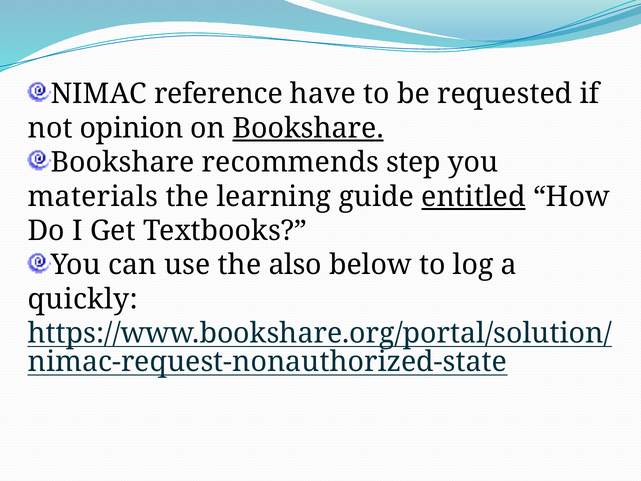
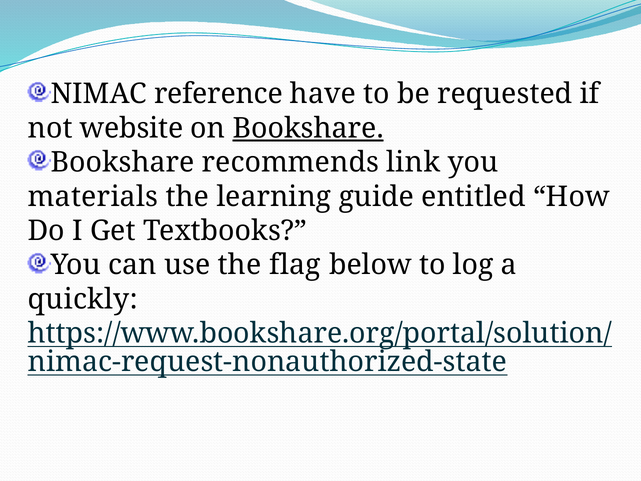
opinion: opinion -> website (132, 128)
step: step -> link (413, 162)
entitled underline: present -> none (474, 197)
also: also -> flag (295, 265)
